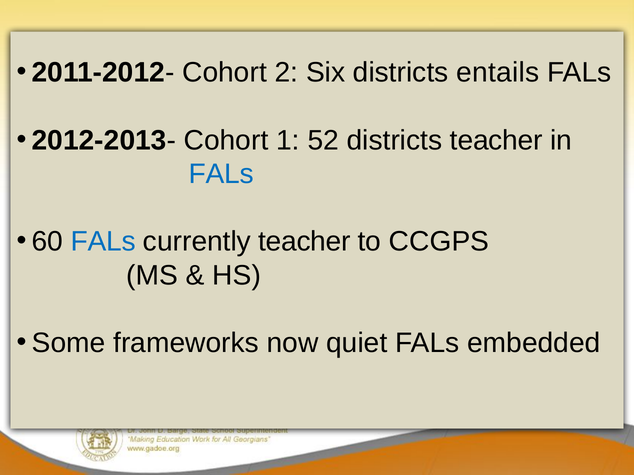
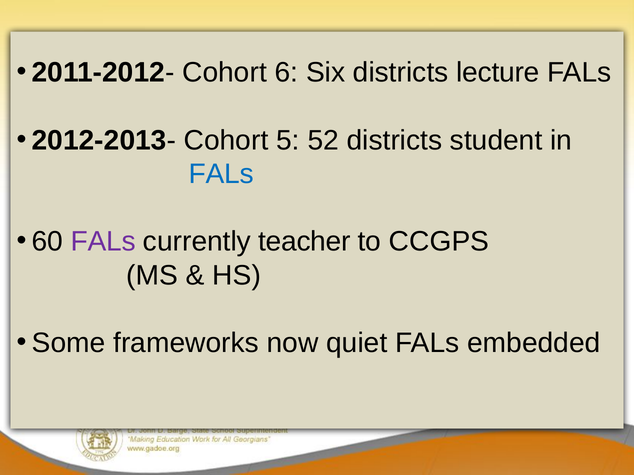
2: 2 -> 6 (286, 73)
entails: entails -> lecture (498, 73)
1: 1 -> 5 (288, 140)
districts teacher: teacher -> student (496, 140)
FALs colour: blue -> purple (103, 242)
